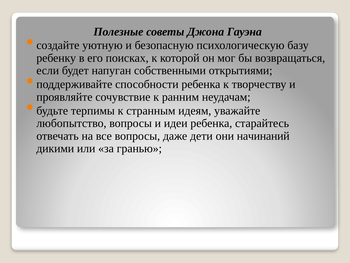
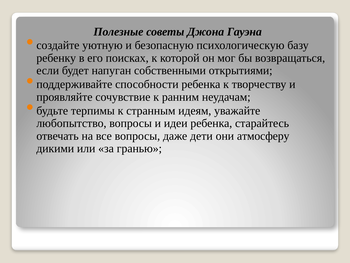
начинаний: начинаний -> атмосферу (263, 136)
